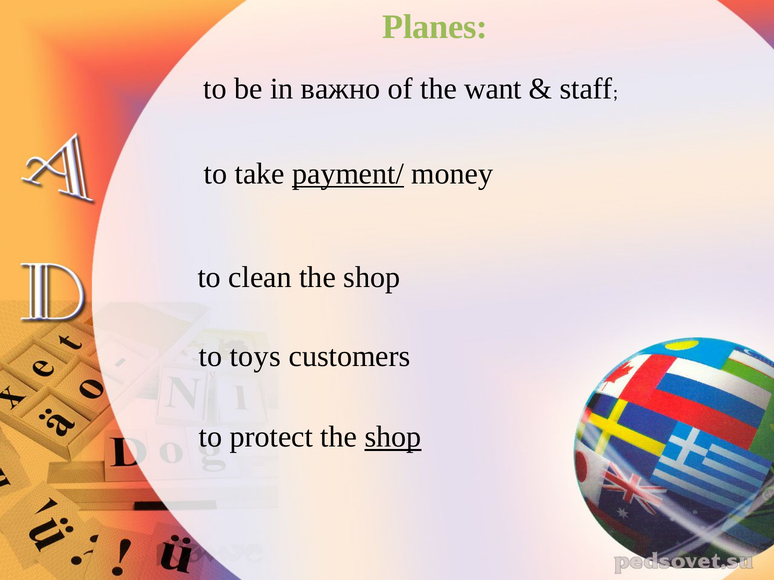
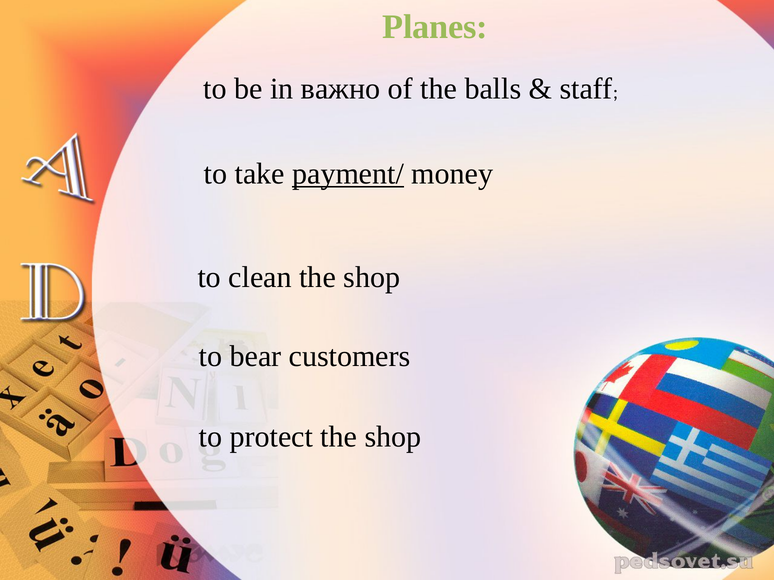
want: want -> balls (493, 89)
toys: toys -> bear (256, 357)
shop underline: present -> none (393, 437)
